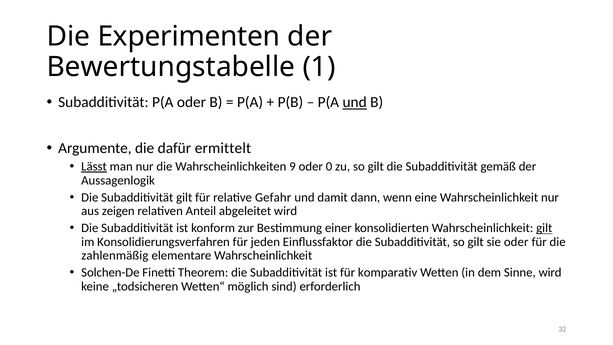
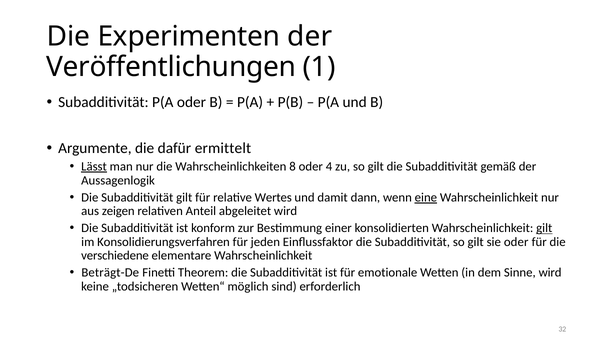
Bewertungstabelle: Bewertungstabelle -> Veröffentlichungen (171, 67)
und underline: present -> none (355, 102)
9: 9 -> 8 (293, 167)
0: 0 -> 4 (329, 167)
Gefahr: Gefahr -> Wertes (273, 197)
eine underline: none -> present (426, 197)
zahlenmäßig: zahlenmäßig -> verschiedene (115, 256)
Solchen-De: Solchen-De -> Beträgt-De (110, 273)
komparativ: komparativ -> emotionale (388, 273)
